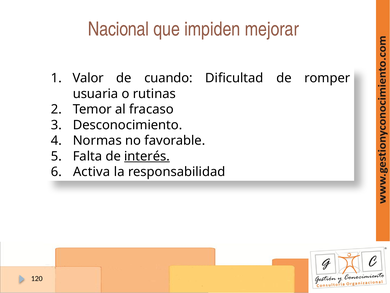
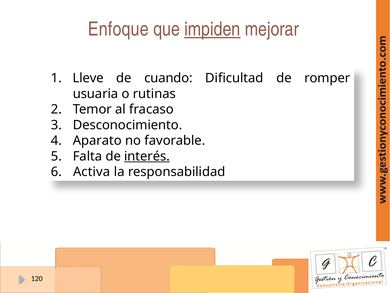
Nacional: Nacional -> Enfoque (118, 29)
impiden underline: none -> present (212, 29)
Valor: Valor -> Lleve (88, 78)
Normas: Normas -> Aparato (97, 140)
